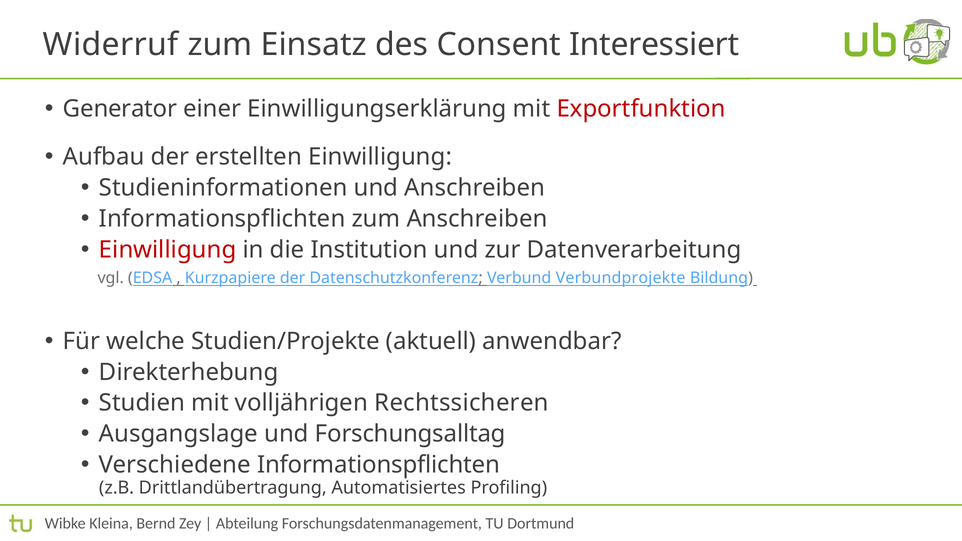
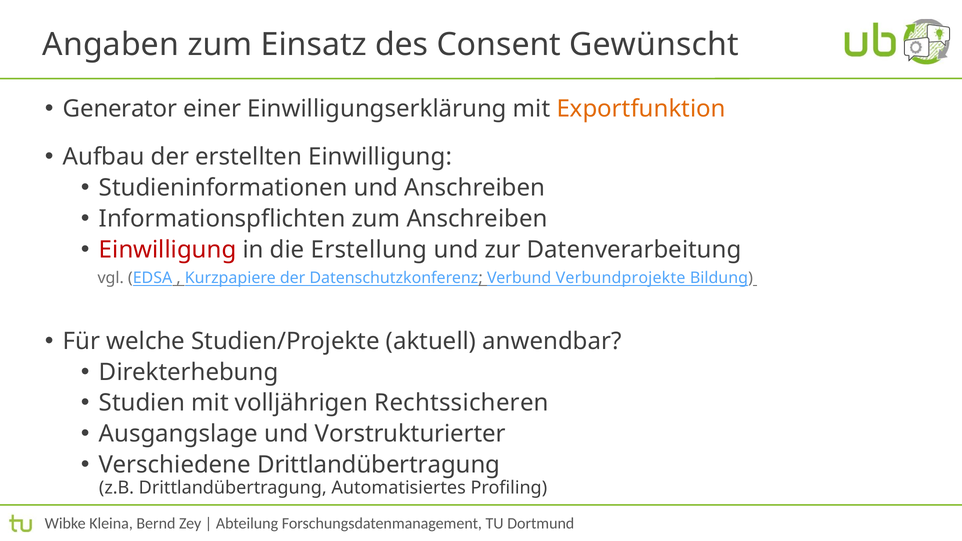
Widerruf: Widerruf -> Angaben (111, 45)
Interessiert: Interessiert -> Gewünscht (654, 45)
Exportfunktion colour: red -> orange (641, 109)
Institution: Institution -> Erstellung (369, 250)
Forschungsalltag: Forschungsalltag -> Vorstrukturierter (410, 434)
Verschiedene Informationspflichten: Informationspflichten -> Drittlandübertragung (379, 465)
